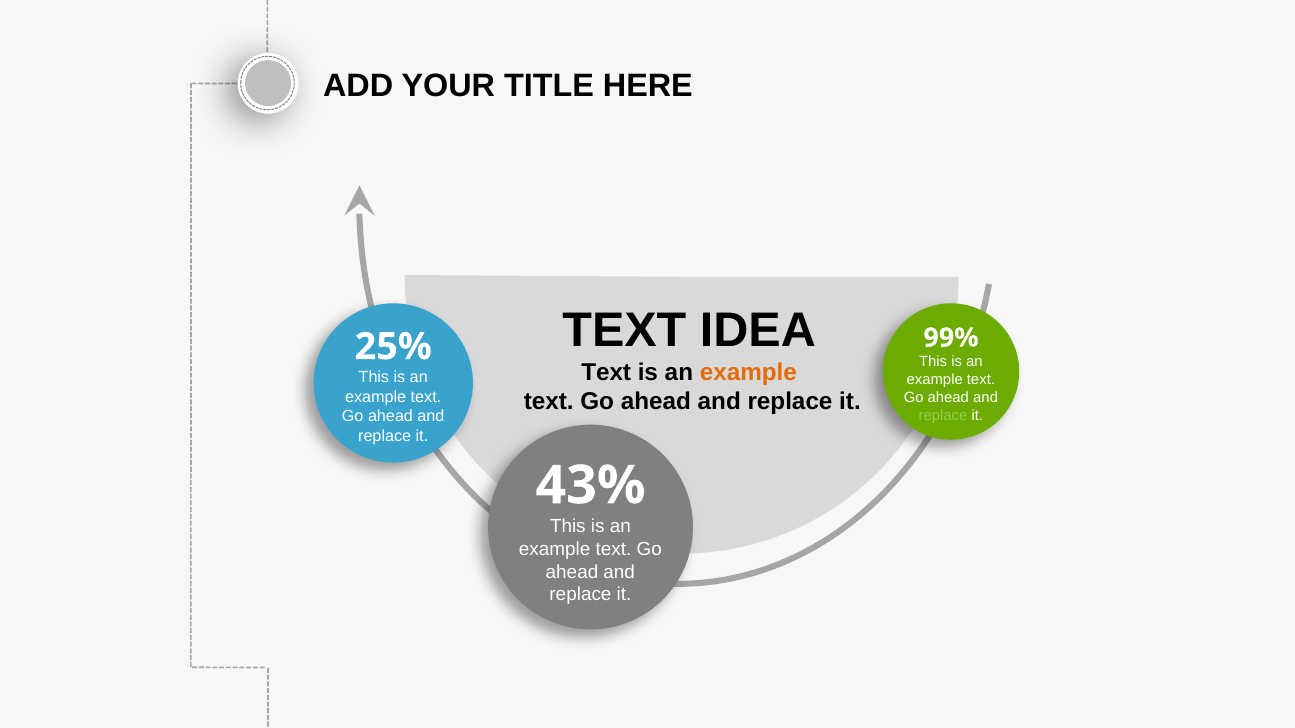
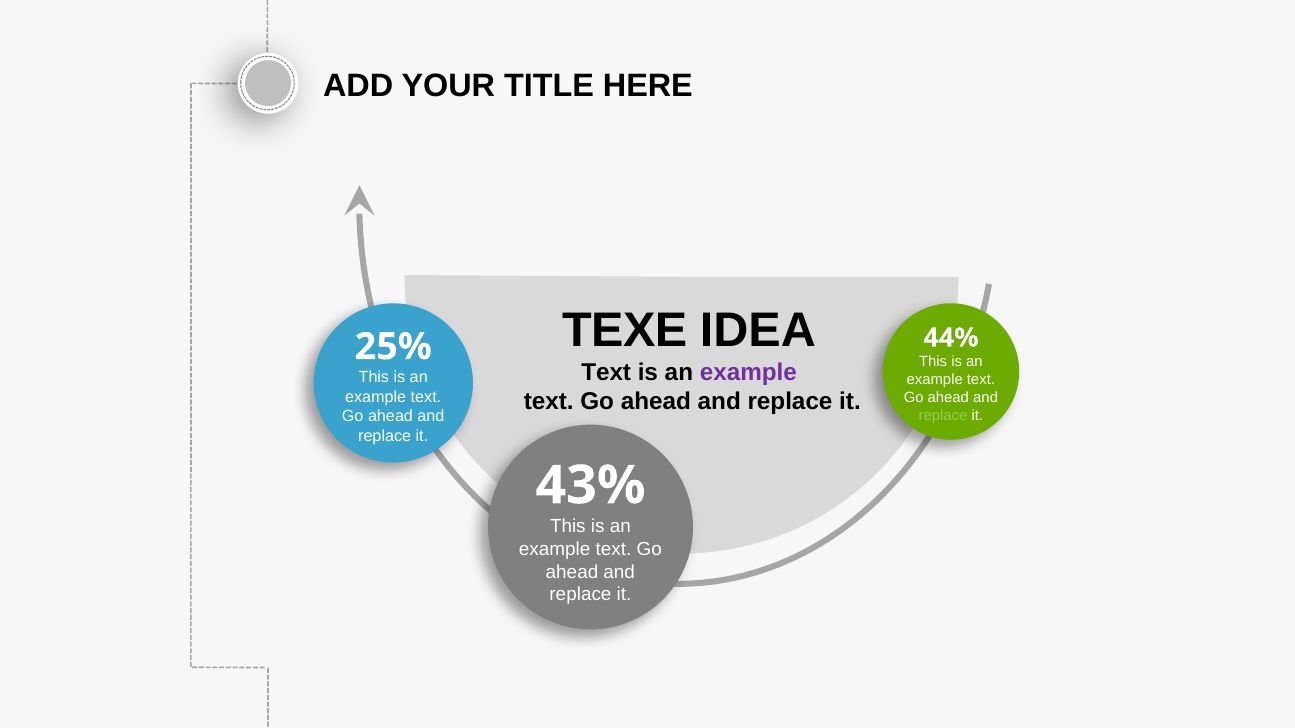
TEXT: TEXT -> TEXE (625, 331)
99%: 99% -> 44% (951, 338)
example colour: orange -> purple (748, 373)
